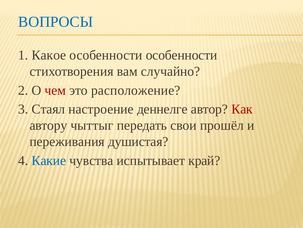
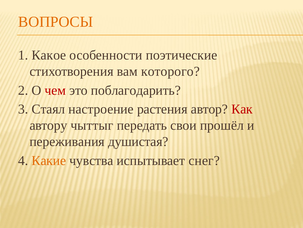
ВОПРОСЫ colour: blue -> orange (56, 22)
особенности особенности: особенности -> поэтические (182, 55)
случайно: случайно -> которого (170, 71)
расположение: расположение -> поблагодарить (136, 90)
деннелге: деннелге -> растения (162, 109)
Какие colour: blue -> orange (49, 160)
край: край -> снег (204, 160)
